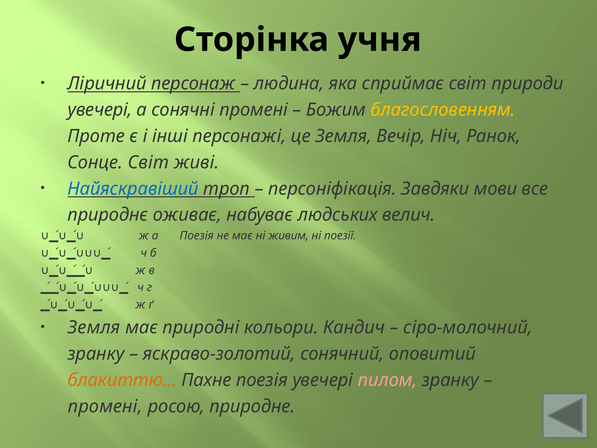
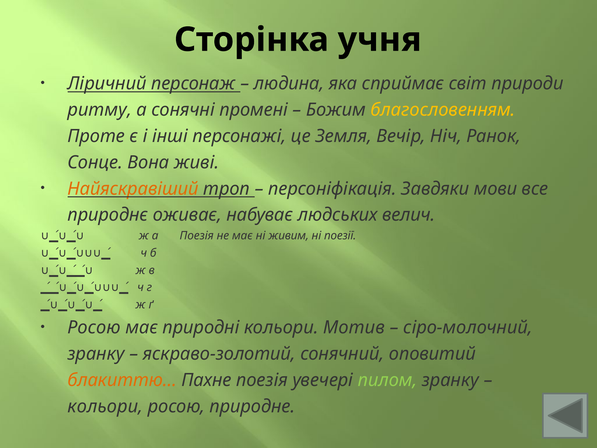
увечері: увечері -> ритму (100, 110)
Сонце Світ: Світ -> Вона (148, 162)
Найяскравіший colour: blue -> orange (133, 189)
Земля: Земля -> Росою (94, 327)
Кандич: Кандич -> Мотив (354, 327)
пилом colour: pink -> light green (387, 380)
промені: промені -> кольори (105, 406)
